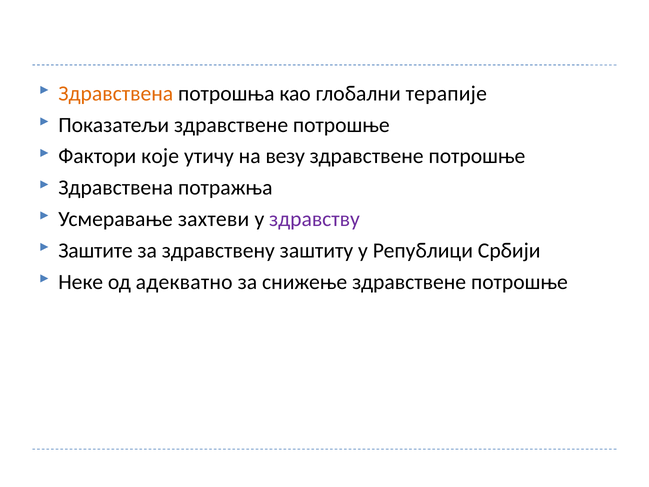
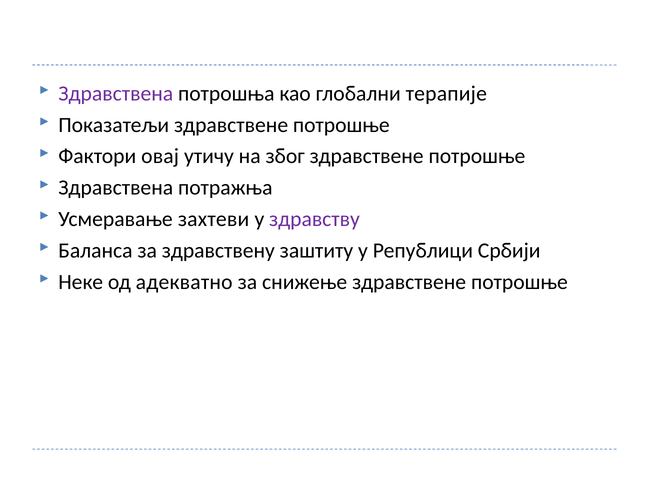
Здравствена colour: orange -> purple (116, 93)
које: које -> овај (160, 156)
везу: везу -> због (285, 156)
Зaштитe: Зaштитe -> Баланса (95, 250)
